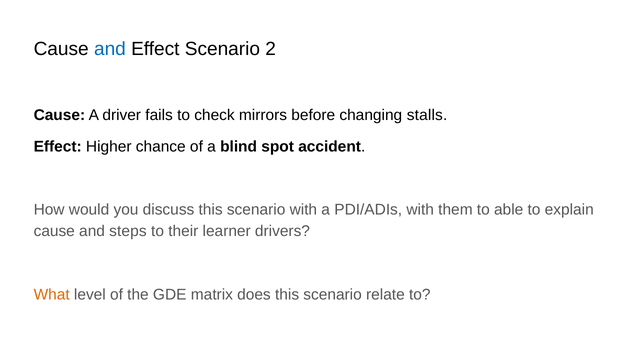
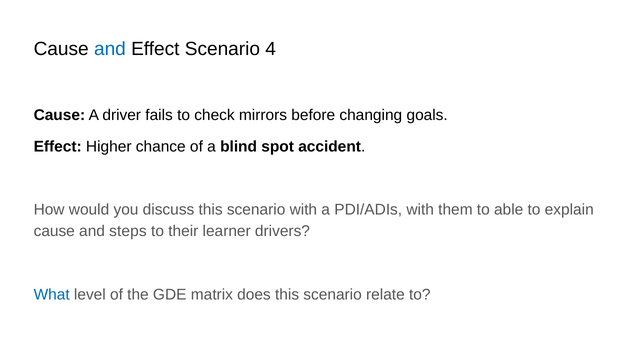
2: 2 -> 4 (271, 49)
stalls: stalls -> goals (427, 115)
What colour: orange -> blue (52, 295)
